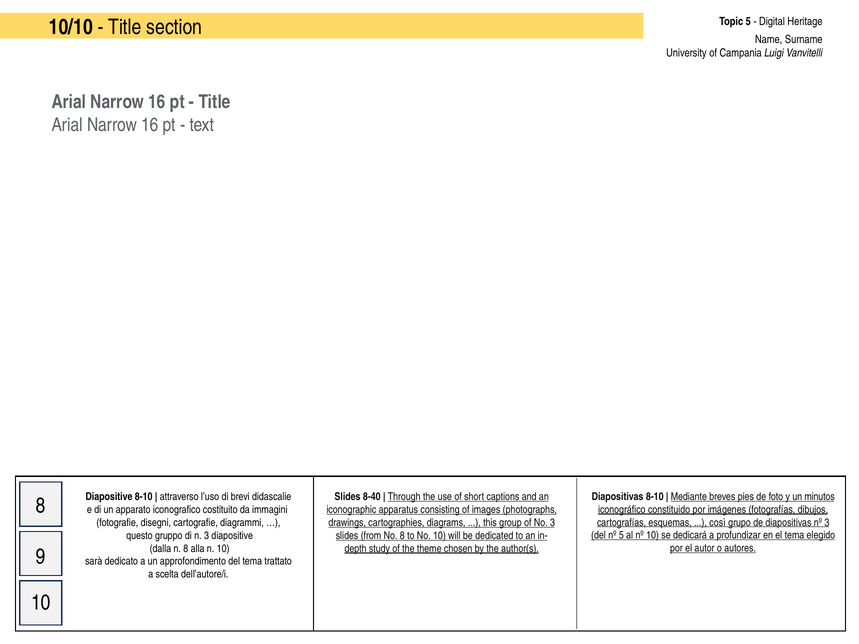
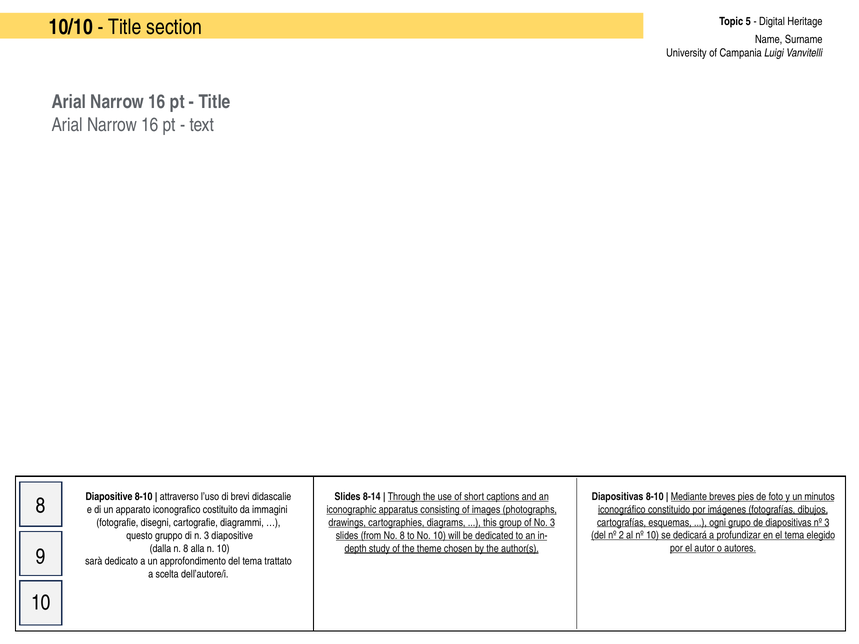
8-40: 8-40 -> 8-14 (372, 497)
così: così -> ogni (718, 523)
nº 5: 5 -> 2 (621, 536)
